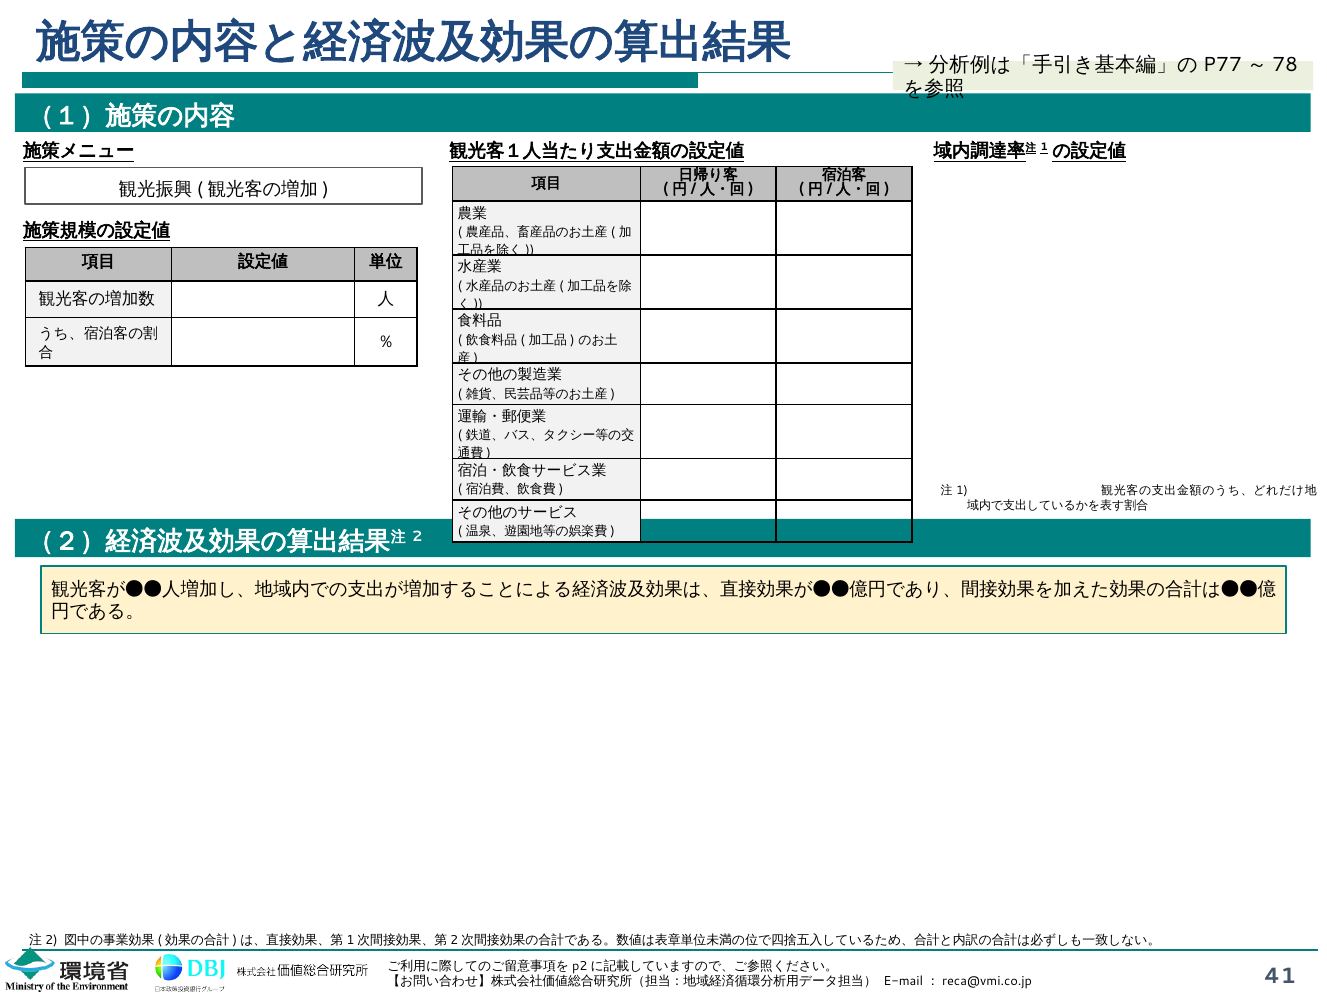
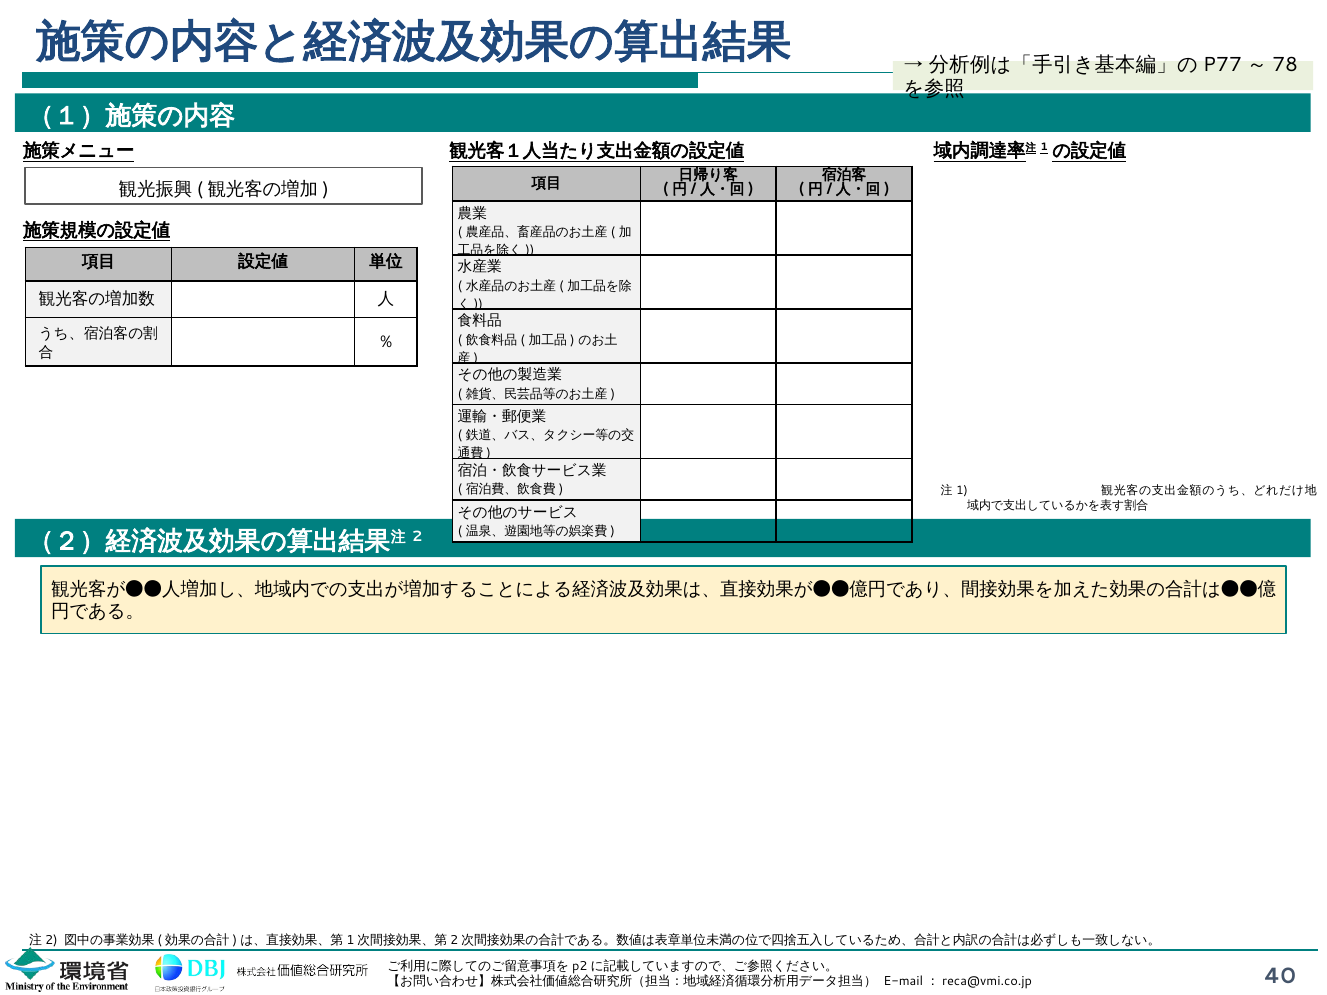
41: 41 -> 40 (1280, 977)
